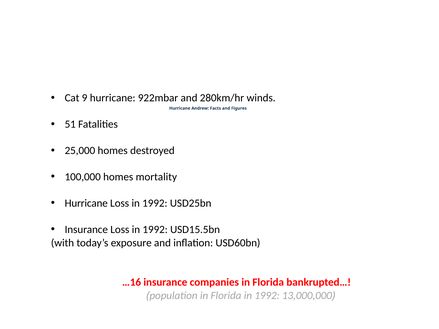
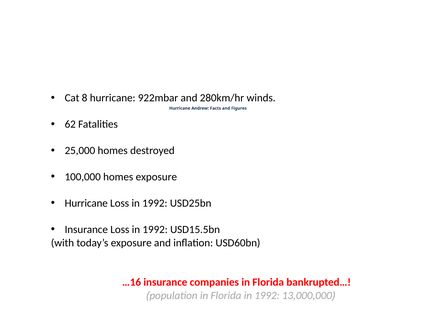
9: 9 -> 8 (85, 98)
51: 51 -> 62 (70, 124)
homes mortality: mortality -> exposure (156, 177)
